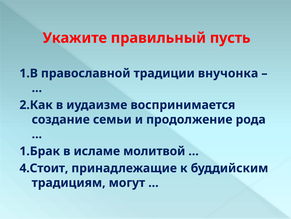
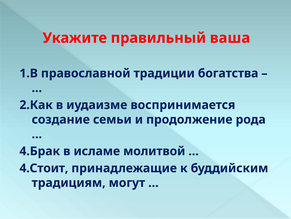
пусть: пусть -> ваша (230, 38)
внучонка: внучонка -> богатства (228, 73)
1.Брак: 1.Брак -> 4.Брак (40, 151)
